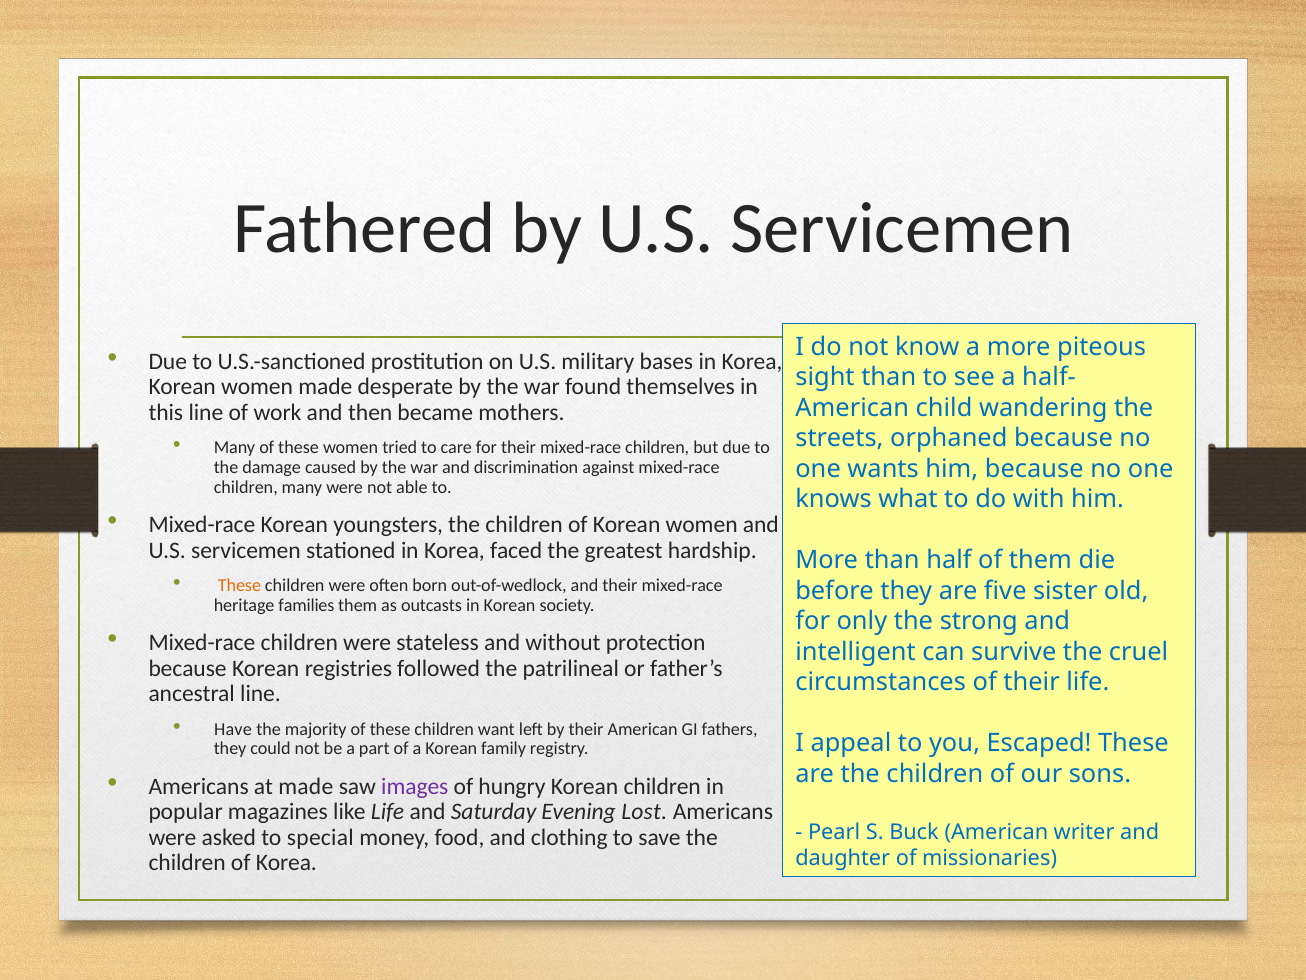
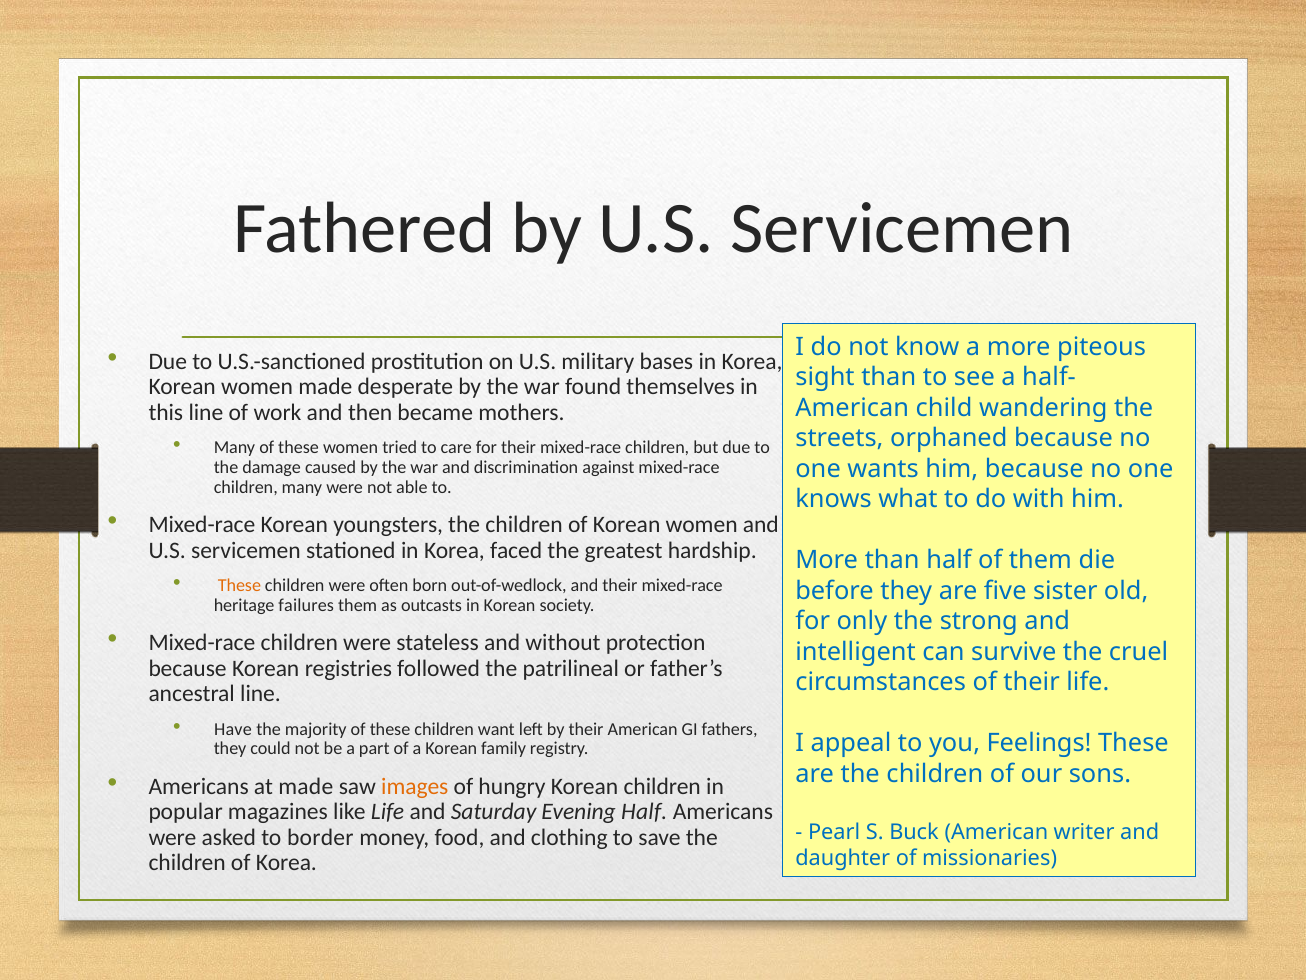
families: families -> failures (306, 605)
Escaped: Escaped -> Feelings (1039, 743)
images colour: purple -> orange (415, 786)
Evening Lost: Lost -> Half (644, 811)
special: special -> border (320, 837)
